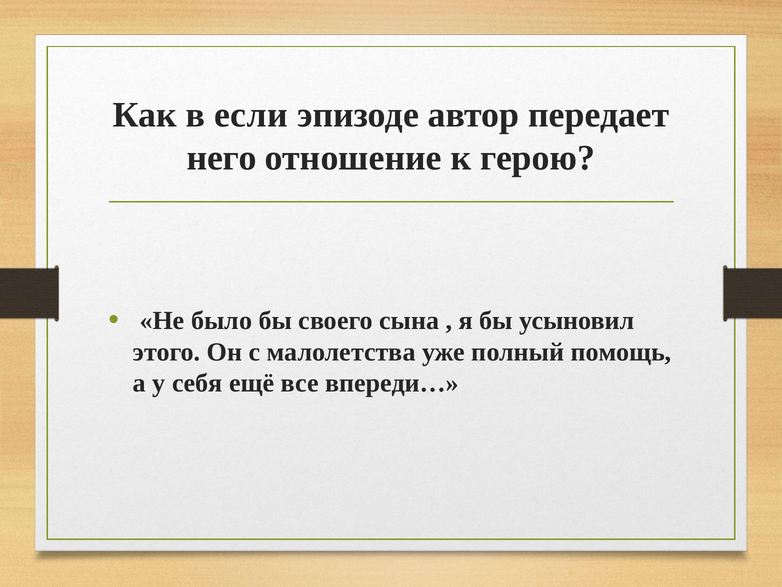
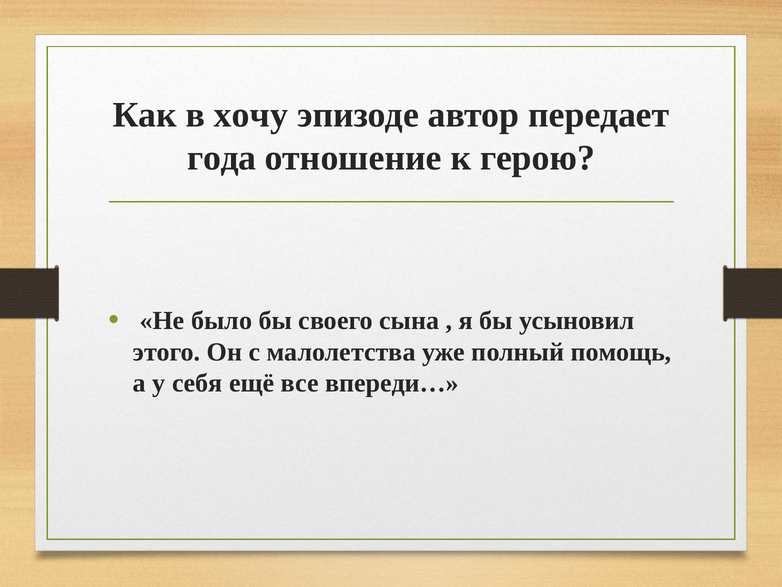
если: если -> хочу (251, 115)
него: него -> года (222, 158)
